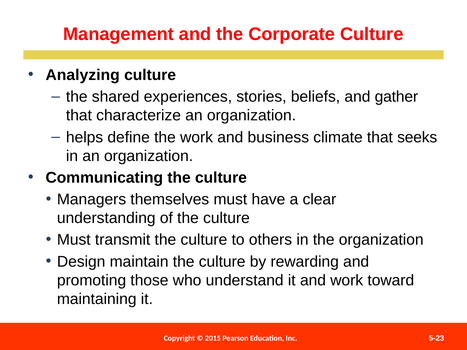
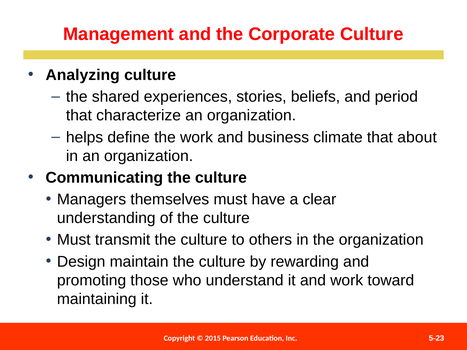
gather: gather -> period (396, 97)
seeks: seeks -> about (417, 137)
